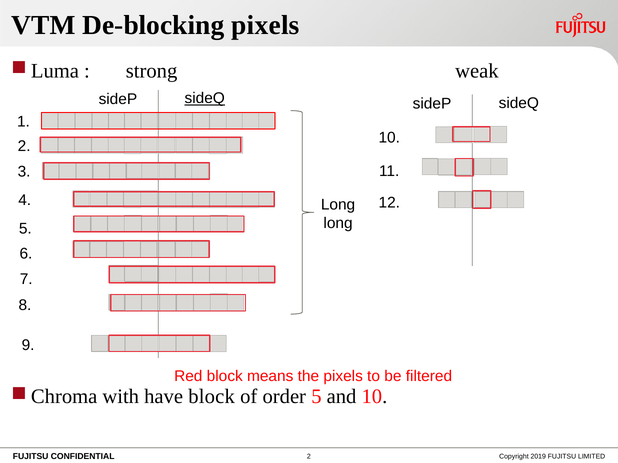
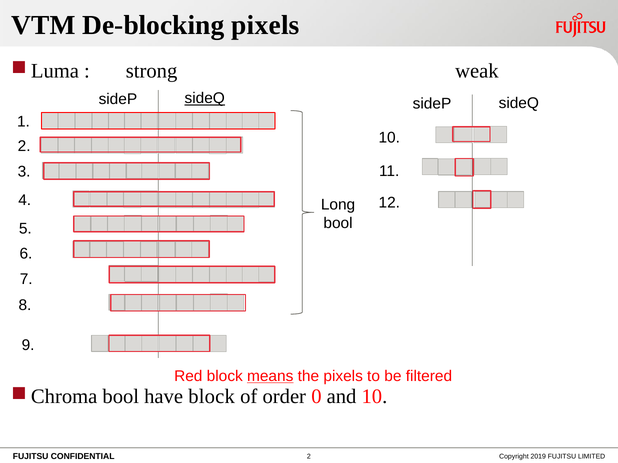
long: long -> bool (338, 223)
means underline: none -> present (270, 377)
with: with -> bool (121, 397)
order 5: 5 -> 0 (316, 397)
